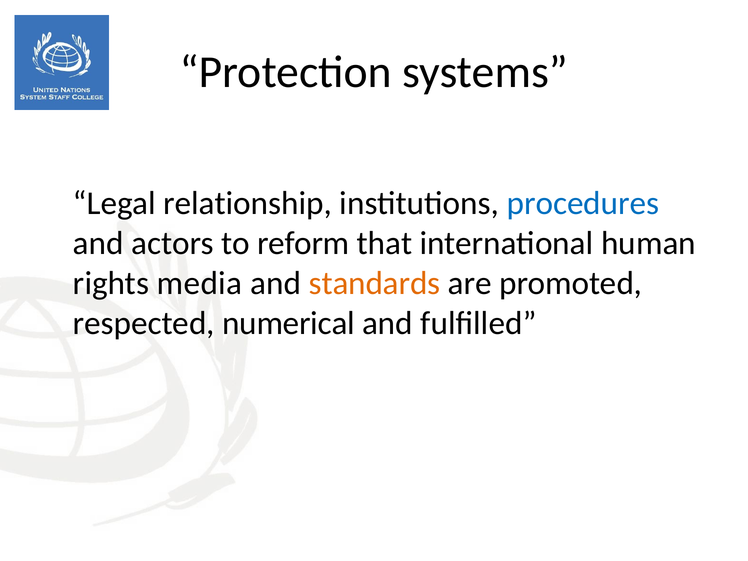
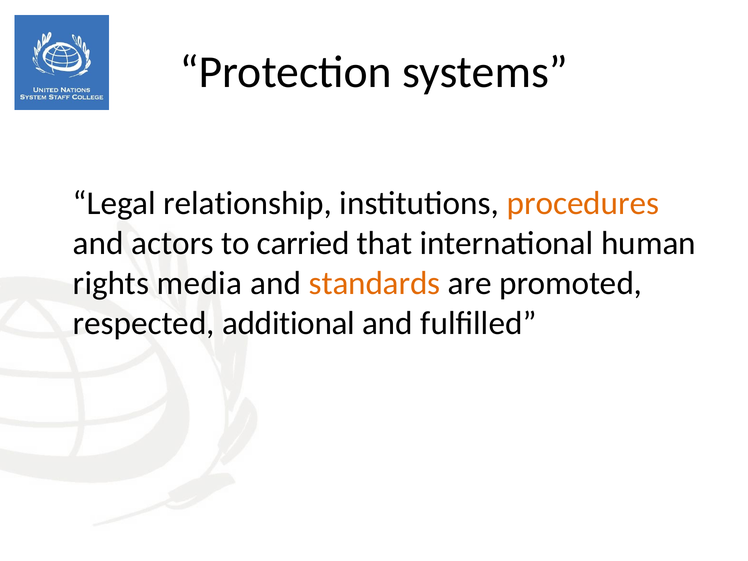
procedures colour: blue -> orange (583, 203)
reform: reform -> carried (303, 243)
numerical: numerical -> additional (289, 323)
